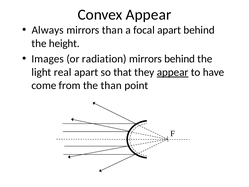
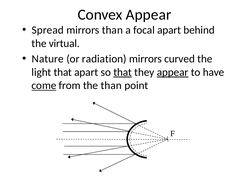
Always: Always -> Spread (48, 30)
height: height -> virtual (64, 43)
Images: Images -> Nature (48, 59)
mirrors behind: behind -> curved (180, 59)
light real: real -> that (63, 72)
that underline: none -> present (123, 72)
come underline: none -> present (44, 85)
